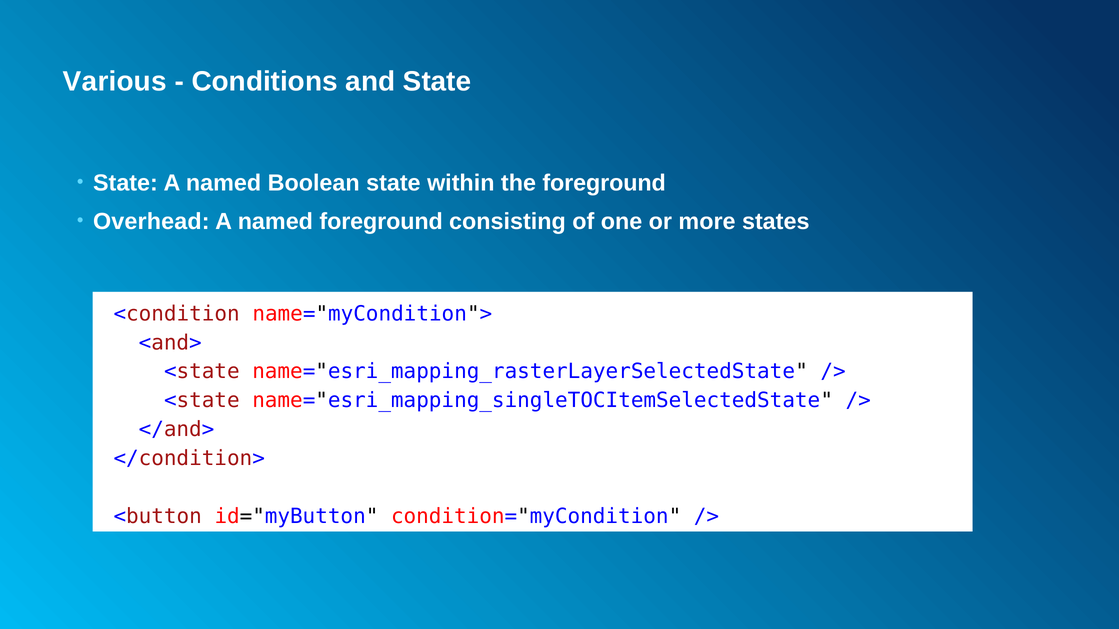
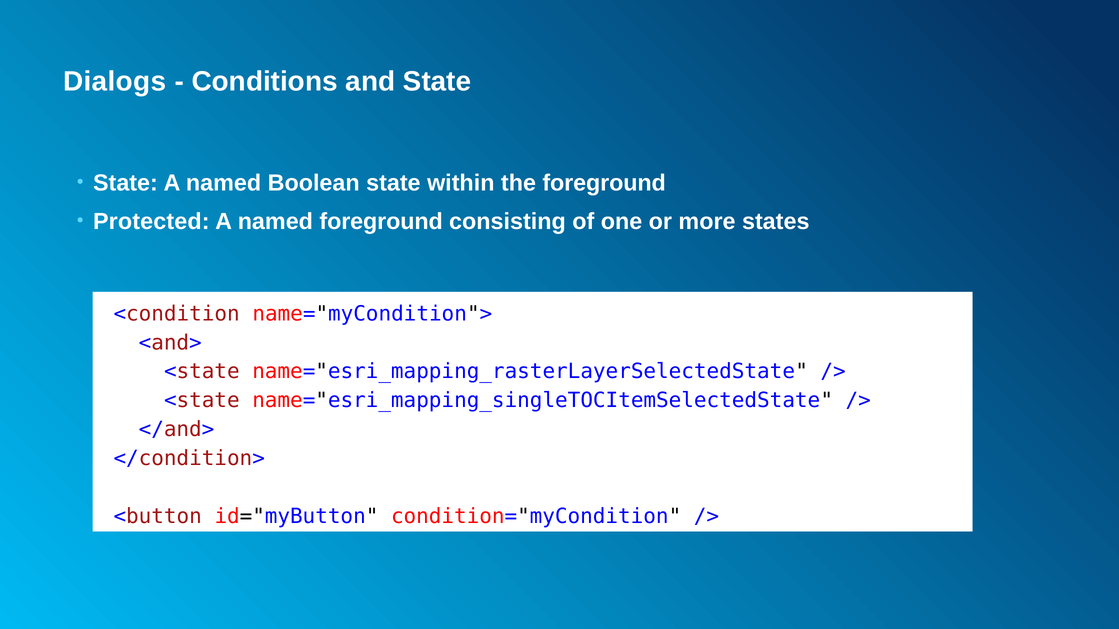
Various: Various -> Dialogs (115, 81)
Overhead: Overhead -> Protected (151, 222)
